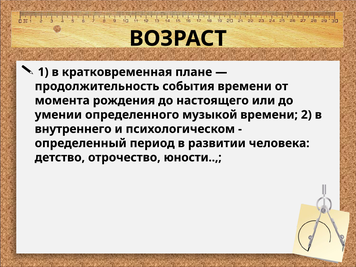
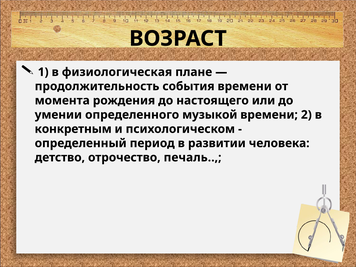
кратковременная: кратковременная -> физиологическая (117, 72)
внутреннего: внутреннего -> конкретным (73, 129)
юности: юности -> печаль (193, 157)
